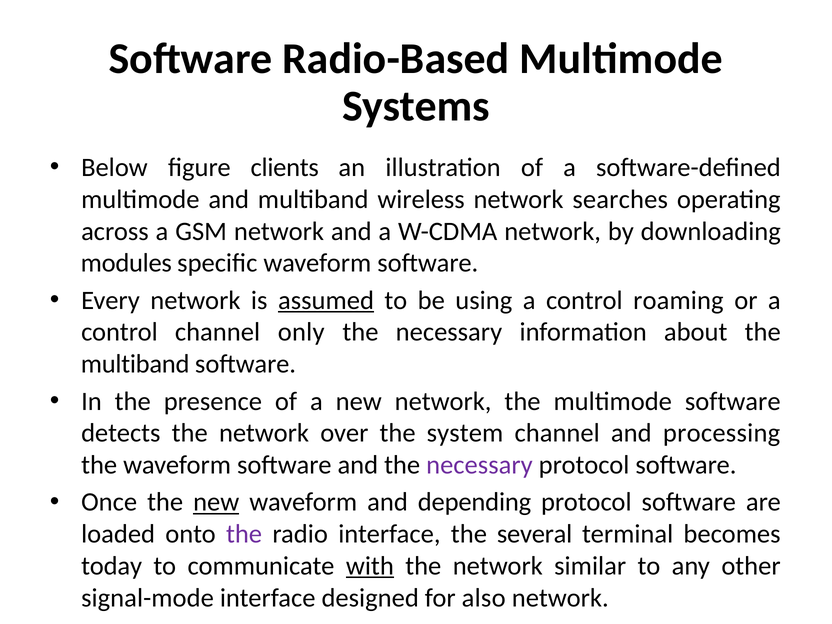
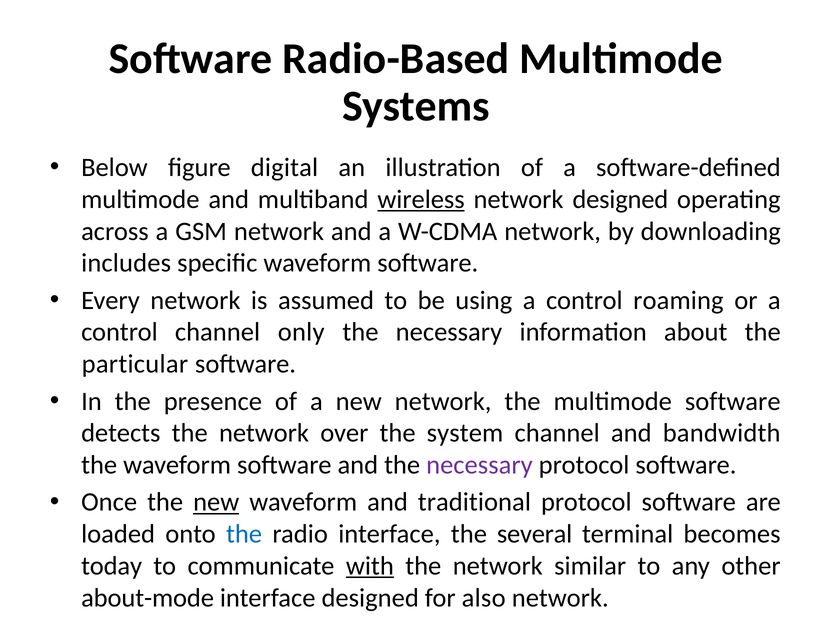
clients: clients -> digital (285, 168)
wireless underline: none -> present (421, 199)
network searches: searches -> designed (620, 199)
modules: modules -> includes (126, 263)
assumed underline: present -> none (326, 300)
multiband: multiband -> particular (135, 364)
processing: processing -> bandwidth (722, 433)
depending: depending -> traditional (474, 502)
the colour: purple -> blue (244, 534)
signal-mode: signal-mode -> about-mode (148, 598)
